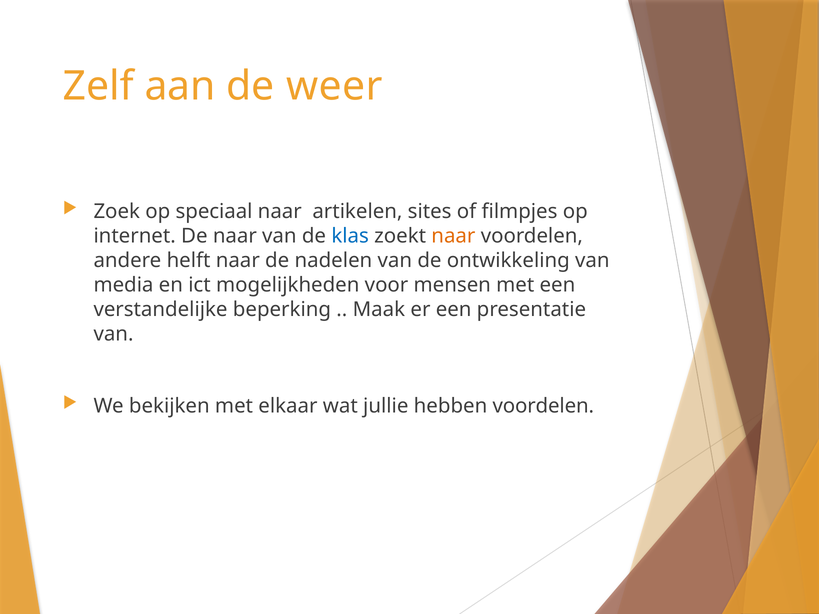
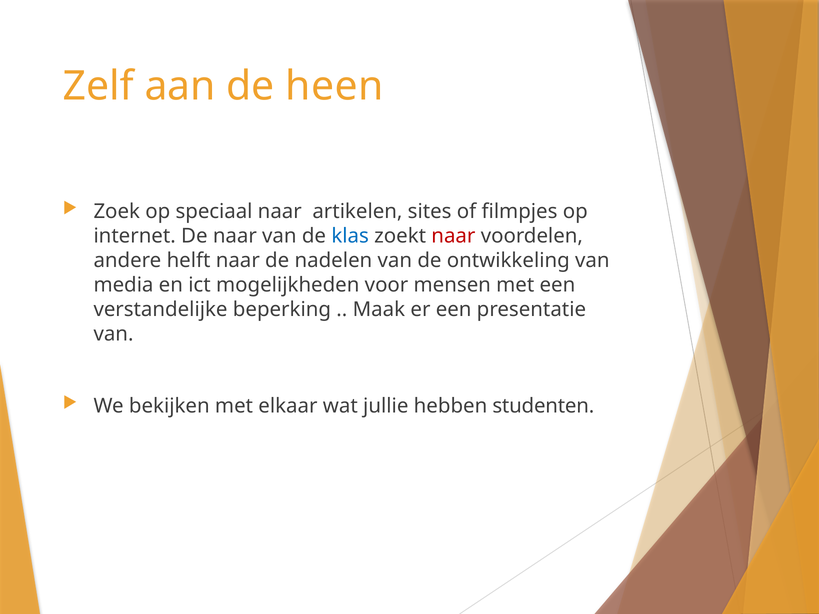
weer: weer -> heen (334, 86)
naar colour: orange -> red (453, 236)
hebben voordelen: voordelen -> studenten (543, 406)
